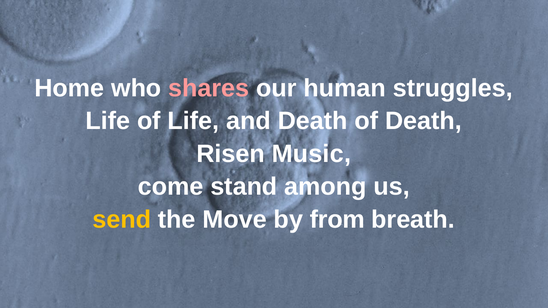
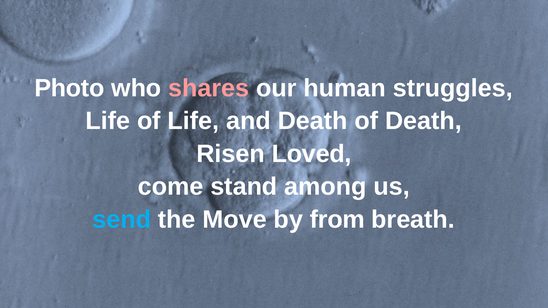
Home: Home -> Photo (69, 88)
Music: Music -> Loved (312, 154)
send colour: yellow -> light blue (122, 220)
